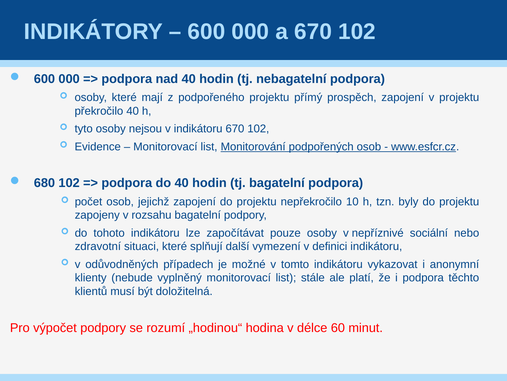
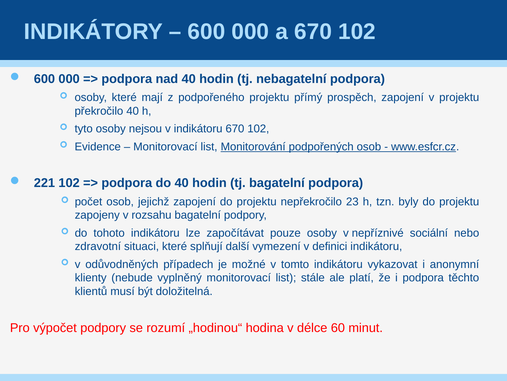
680: 680 -> 221 (44, 183)
10: 10 -> 23 (352, 201)
